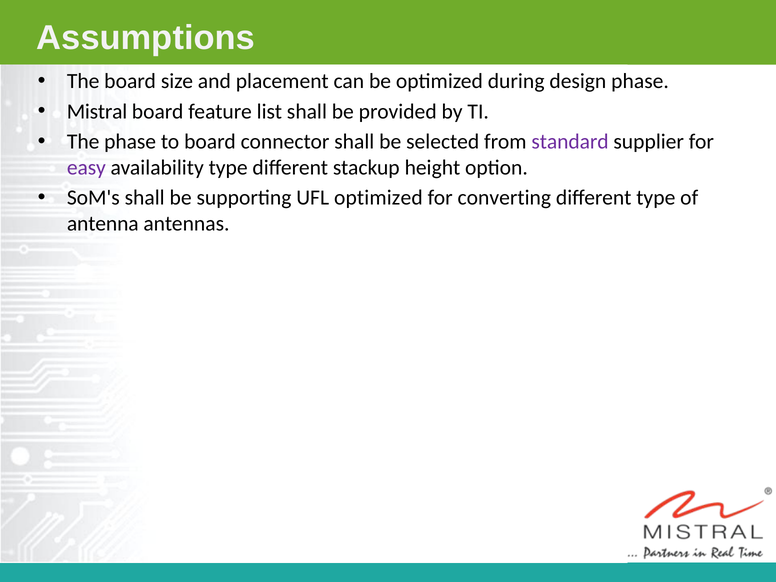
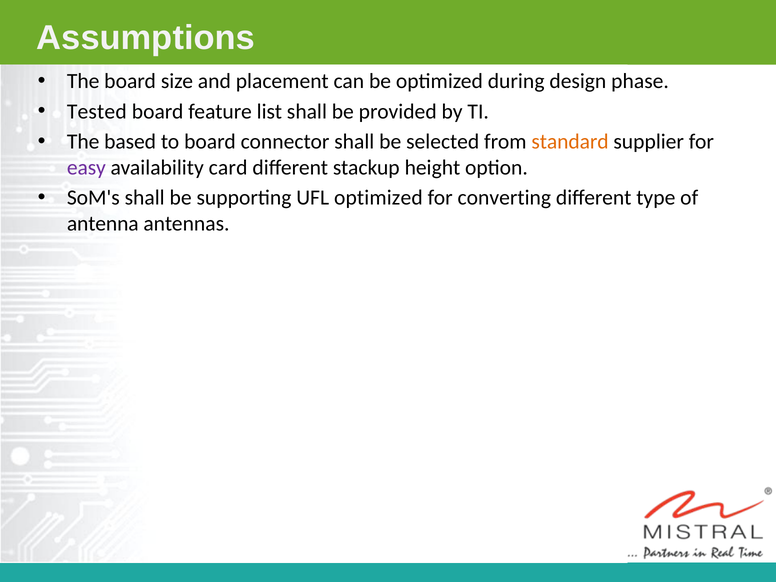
Mistral: Mistral -> Tested (97, 111)
The phase: phase -> based (130, 142)
standard colour: purple -> orange (570, 142)
availability type: type -> card (228, 167)
